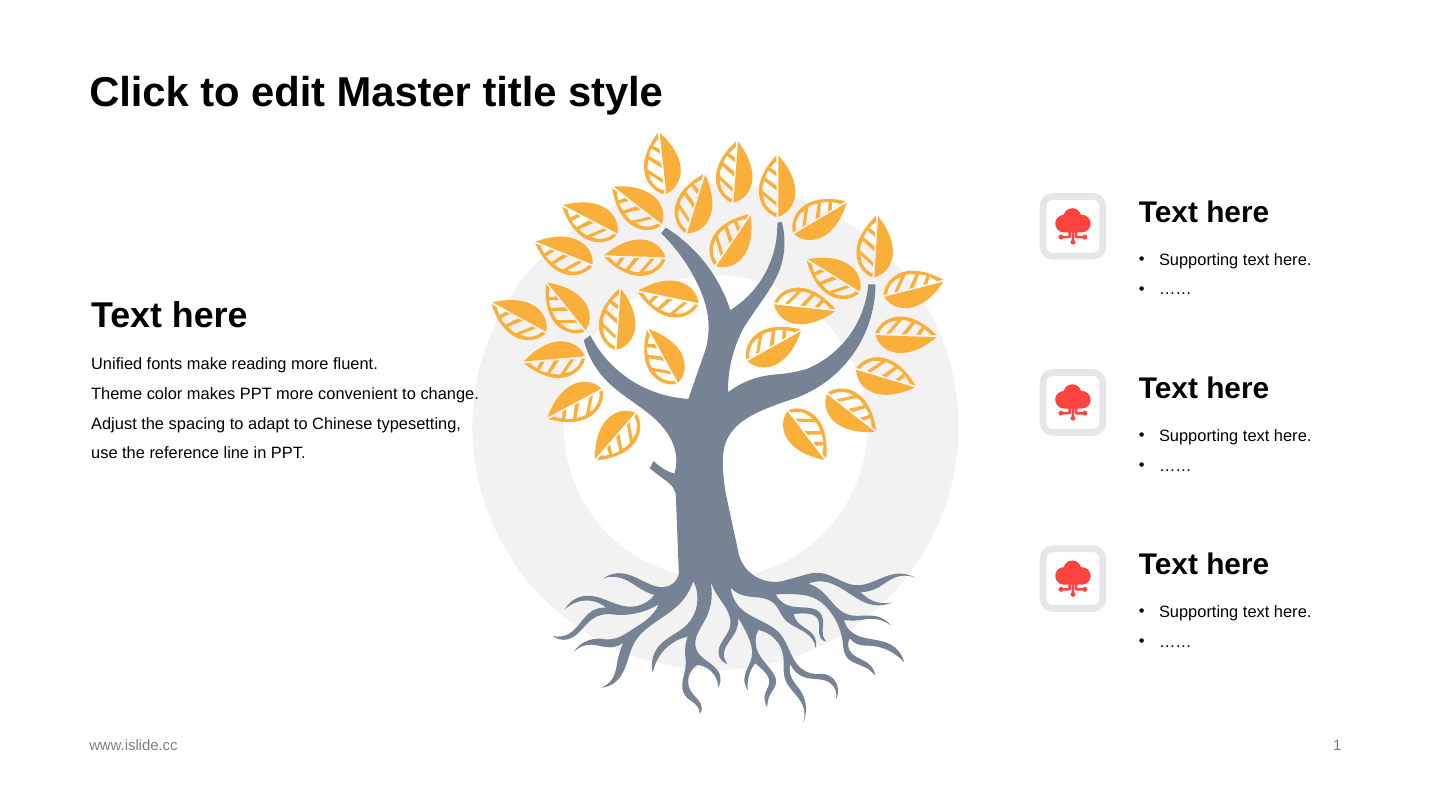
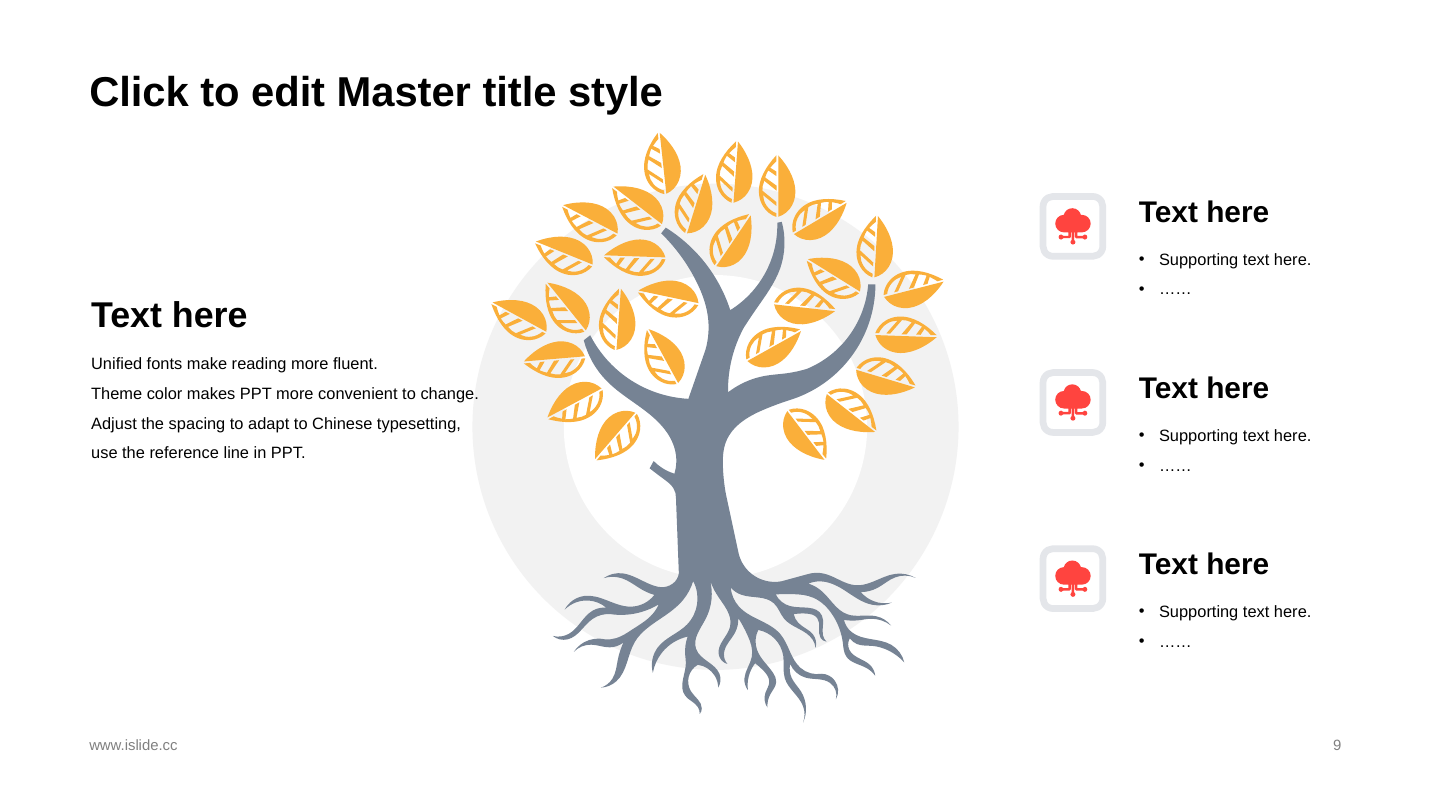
1: 1 -> 9 (1337, 746)
